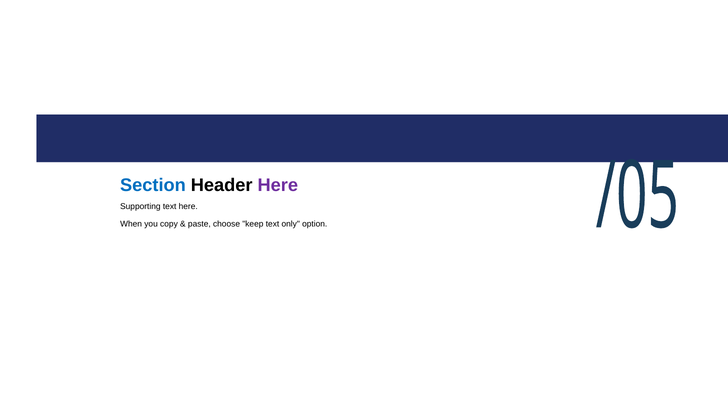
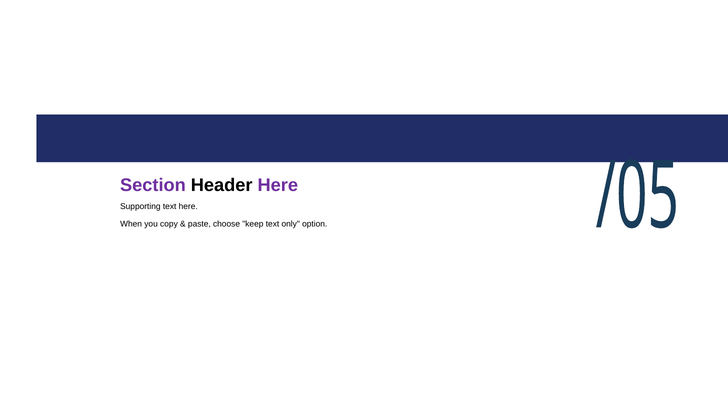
Section colour: blue -> purple (153, 185)
